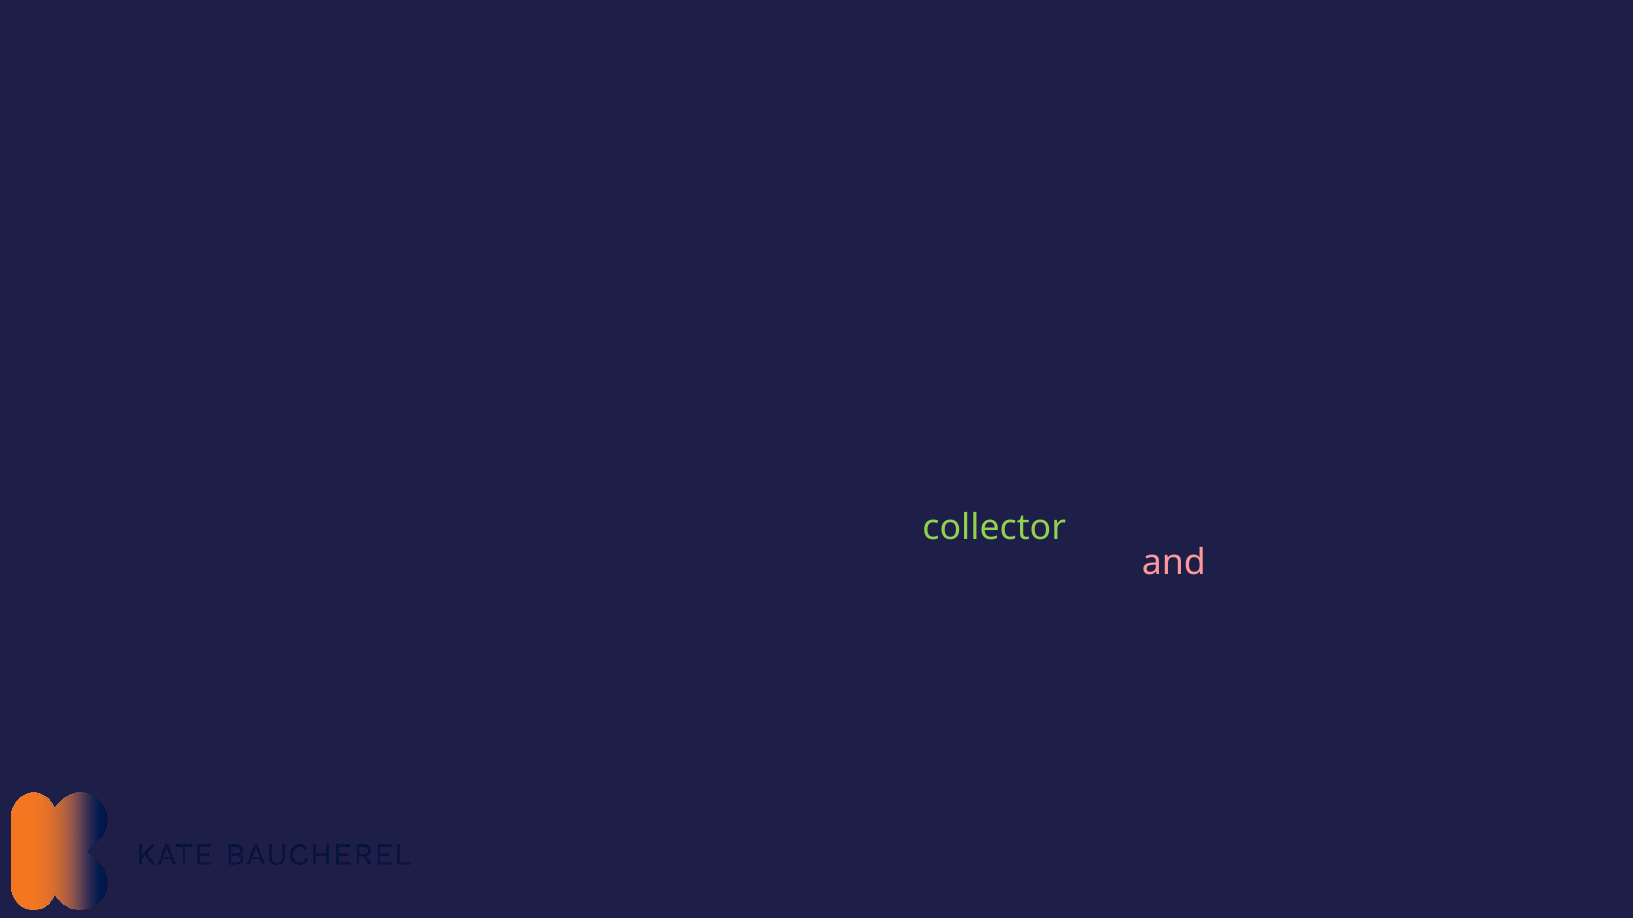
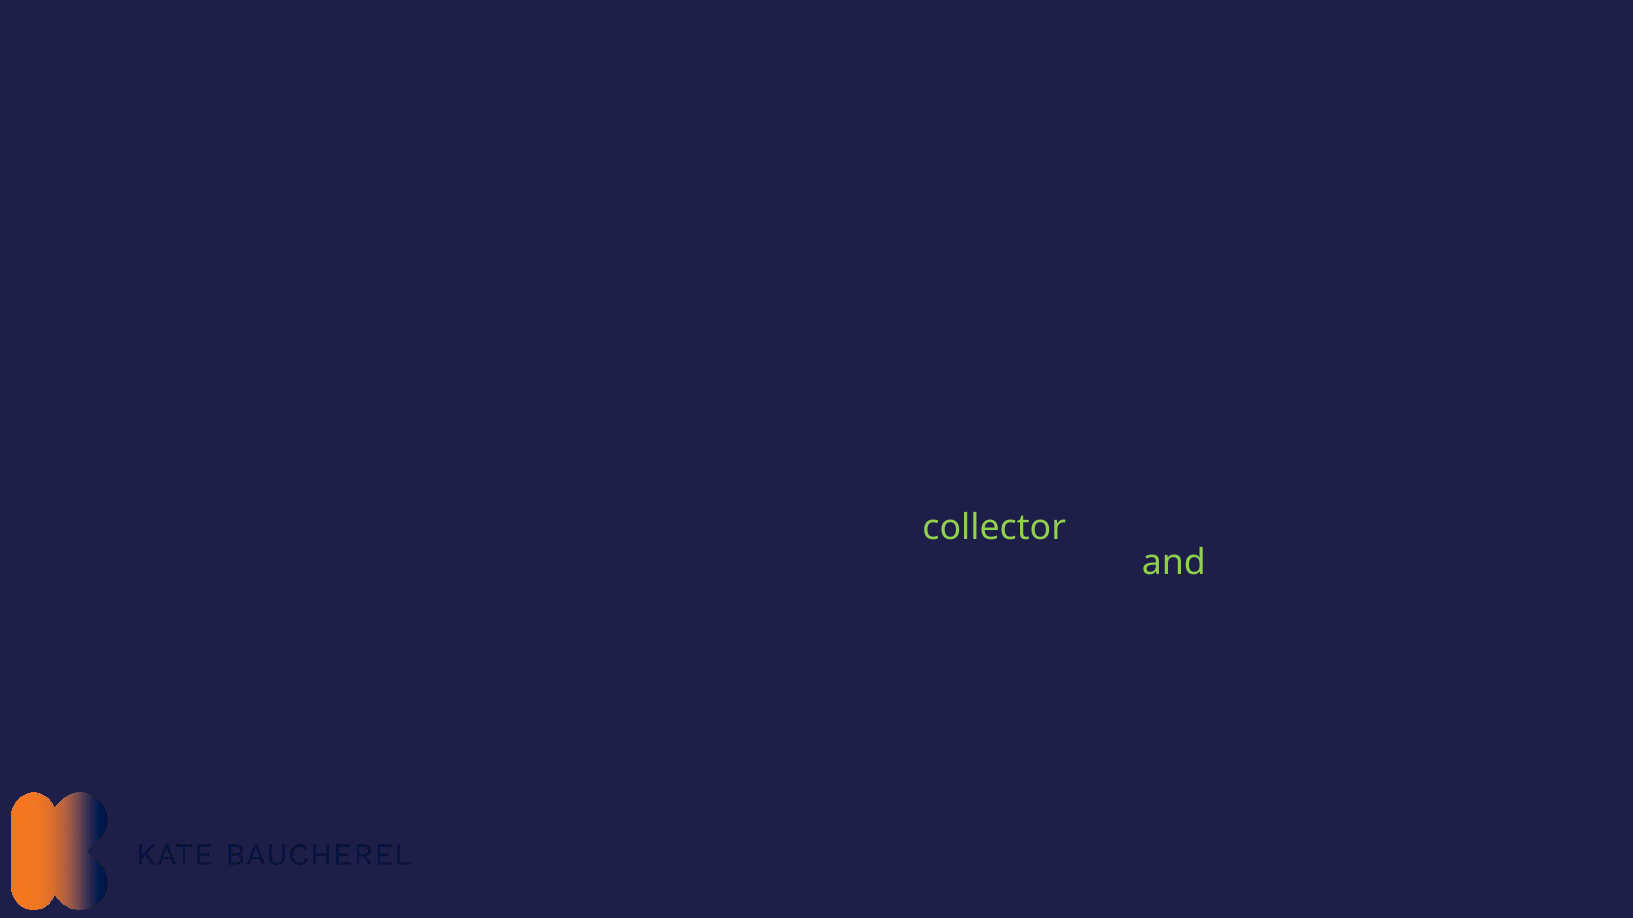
and colour: pink -> light green (1174, 563)
